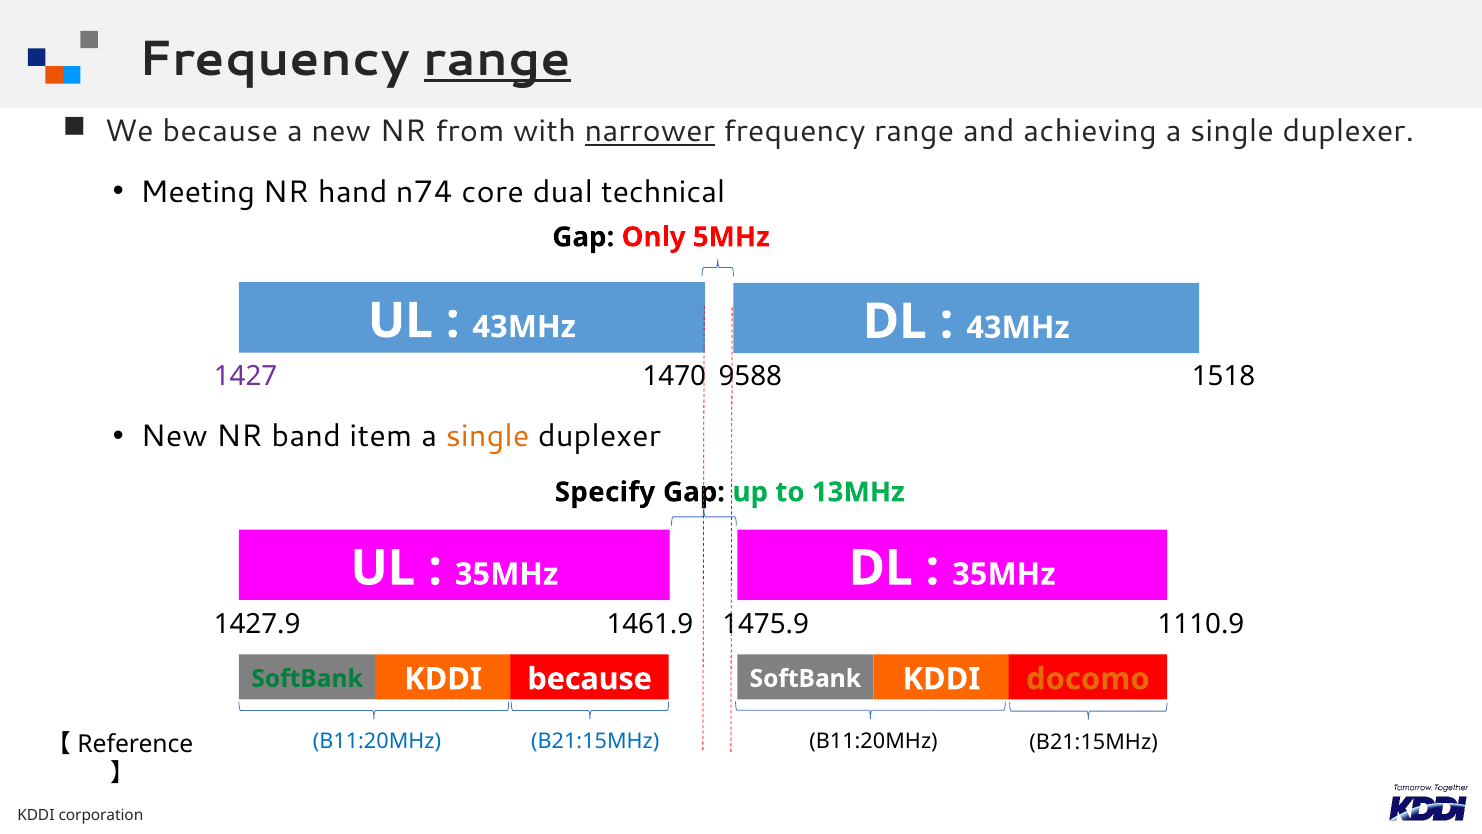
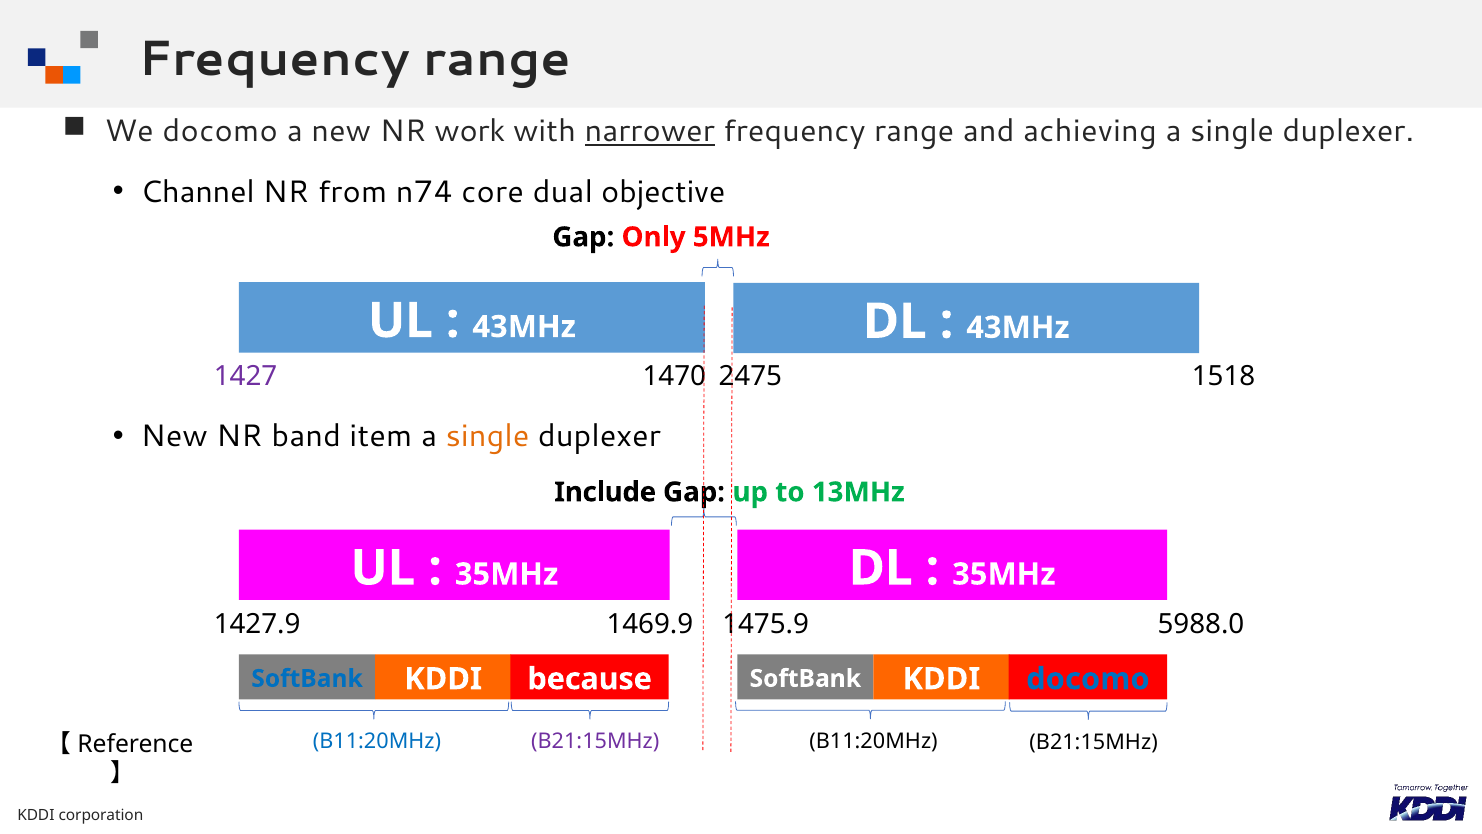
range underline: present -> none (497, 59)
We because: because -> docomo (220, 131)
from: from -> work (470, 131)
Meeting: Meeting -> Channel (198, 192)
hand: hand -> from (353, 192)
technical: technical -> objective (663, 192)
9588: 9588 -> 2475 (750, 376)
Specify: Specify -> Include (605, 492)
1461.9: 1461.9 -> 1469.9 (650, 624)
1110.9: 1110.9 -> 5988.0 (1201, 624)
SoftBank colour: green -> blue (307, 678)
docomo colour: orange -> blue (1088, 679)
B21:15MHz colour: blue -> purple (595, 741)
